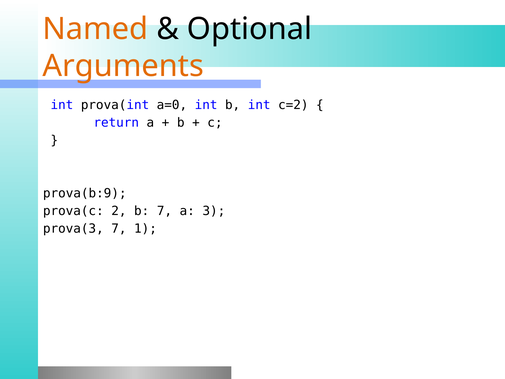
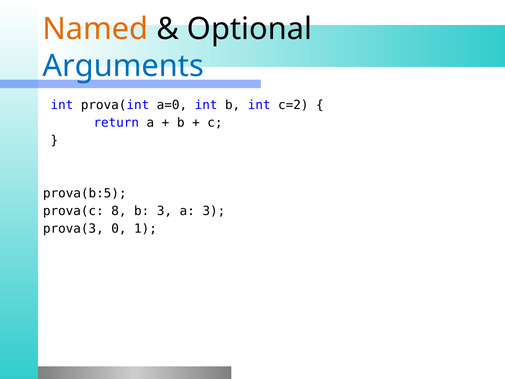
Arguments colour: orange -> blue (123, 66)
prova(b:9: prova(b:9 -> prova(b:5 (85, 193)
2: 2 -> 8 (119, 211)
b 7: 7 -> 3 (164, 211)
prova(3 7: 7 -> 0 (119, 229)
